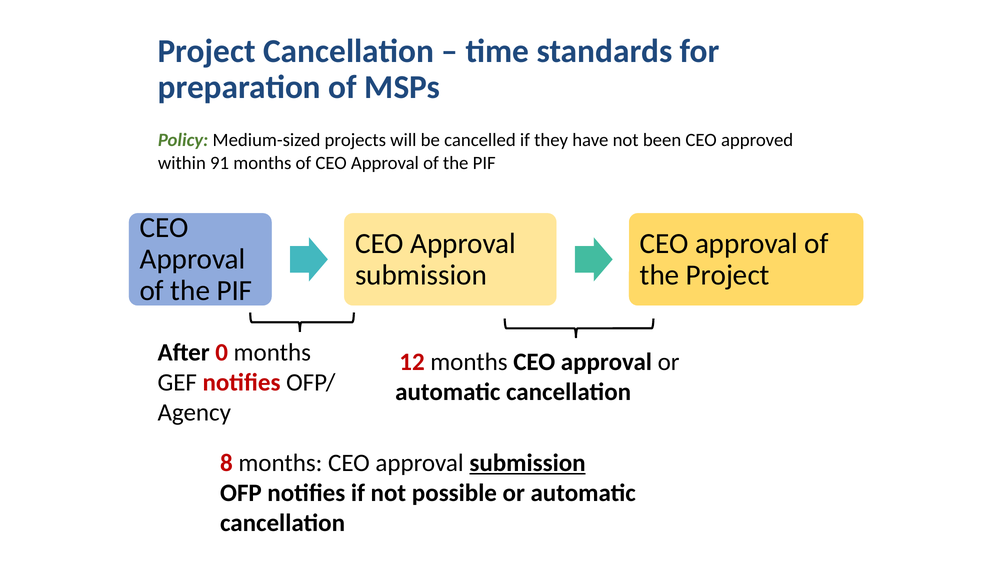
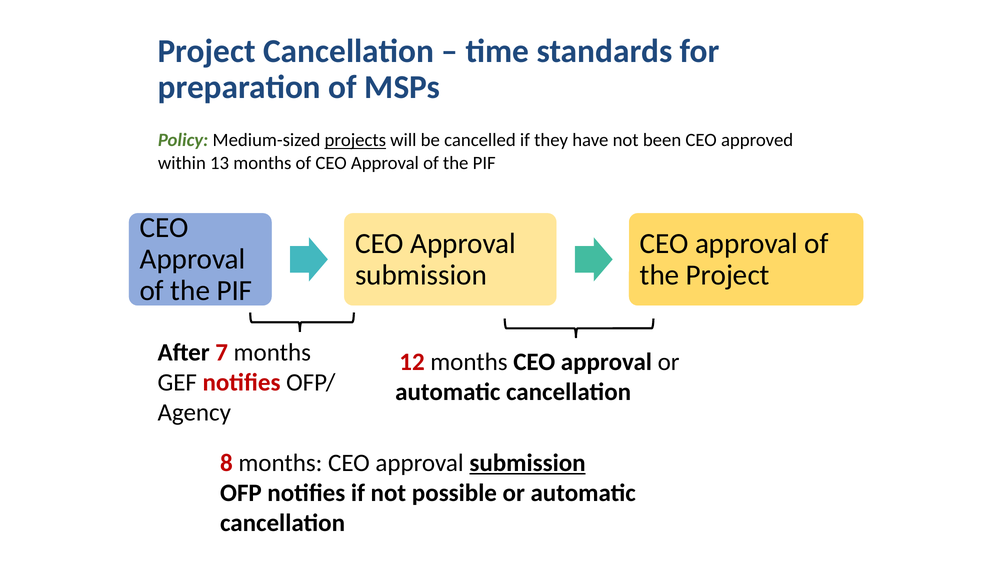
projects underline: none -> present (355, 140)
91: 91 -> 13 (220, 163)
0: 0 -> 7 (222, 352)
